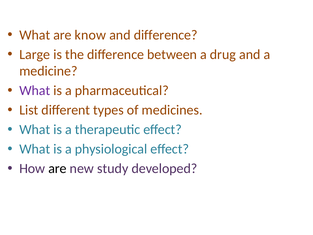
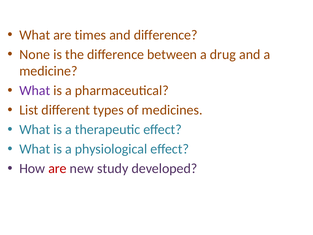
know: know -> times (90, 35)
Large: Large -> None (35, 54)
are colour: black -> red (57, 168)
